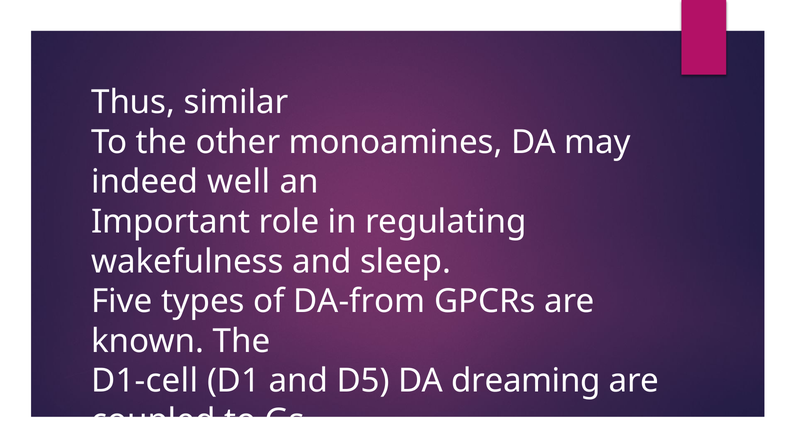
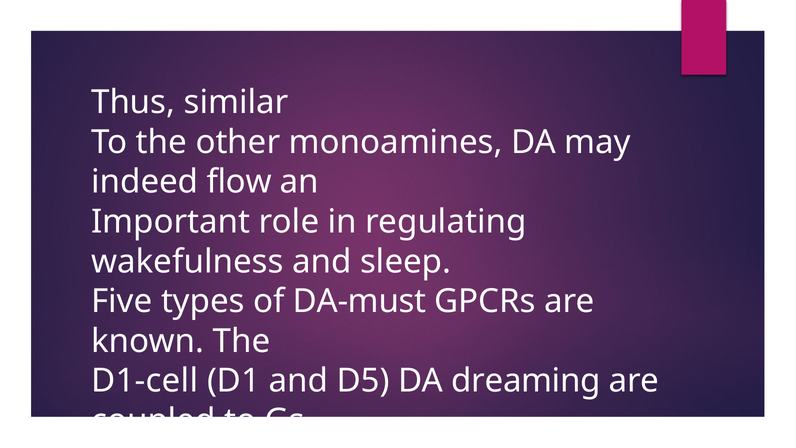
well: well -> flow (239, 182)
DA-from: DA-from -> DA-must (360, 301)
